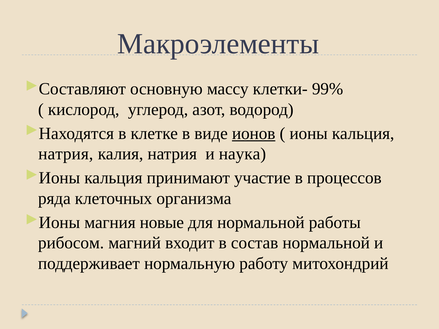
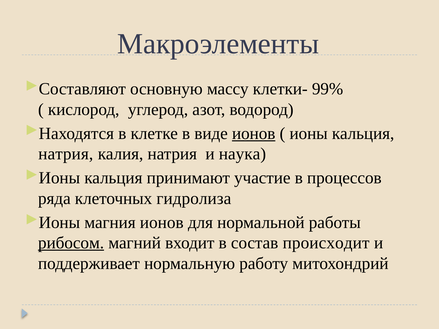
организма: организма -> гидролиза (194, 199)
магния новые: новые -> ионов (162, 223)
рибосом underline: none -> present (71, 243)
состав нормальной: нормальной -> происходит (326, 243)
